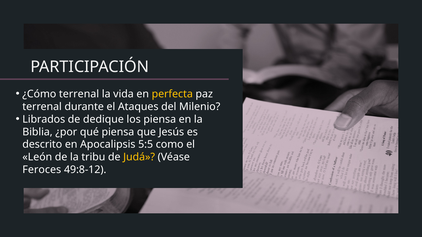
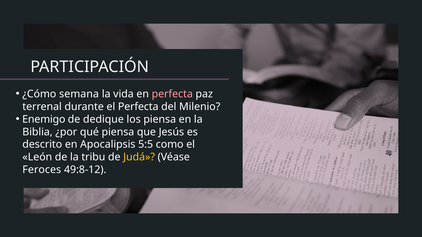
¿Cómo terrenal: terrenal -> semana (79, 94)
perfecta colour: yellow -> pink (172, 94)
el Ataques: Ataques -> Perfecta (138, 107)
Librados: Librados -> Enemigo (44, 119)
